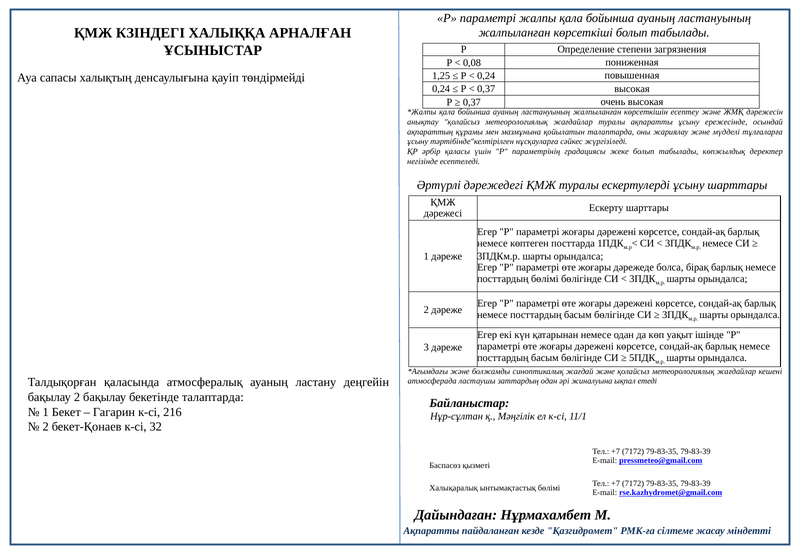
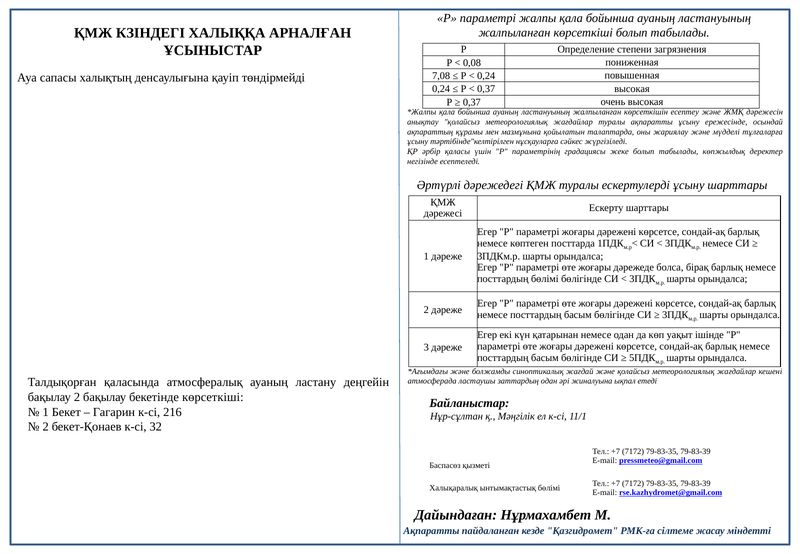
1,25: 1,25 -> 7,08 (441, 76)
бекетінде талаптарда: талаптарда -> көрсеткіші (213, 397)
